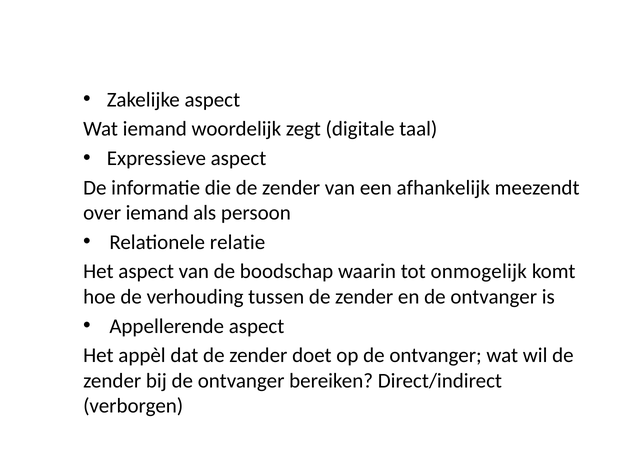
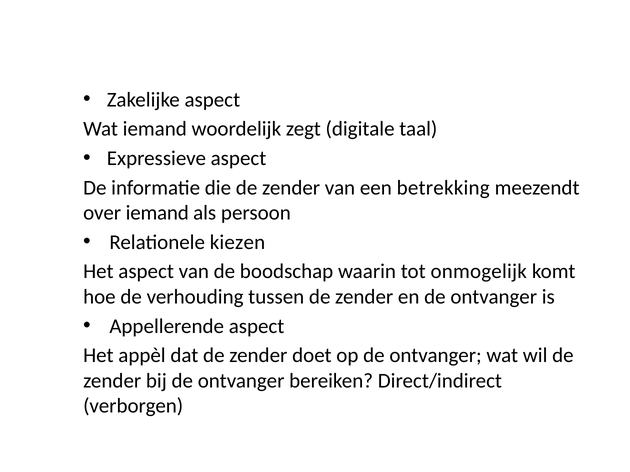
afhankelijk: afhankelijk -> betrekking (443, 188)
relatie: relatie -> kiezen (237, 242)
